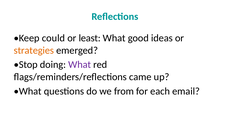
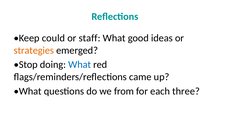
least: least -> staff (90, 38)
What colour: purple -> blue (80, 65)
email: email -> three (186, 91)
